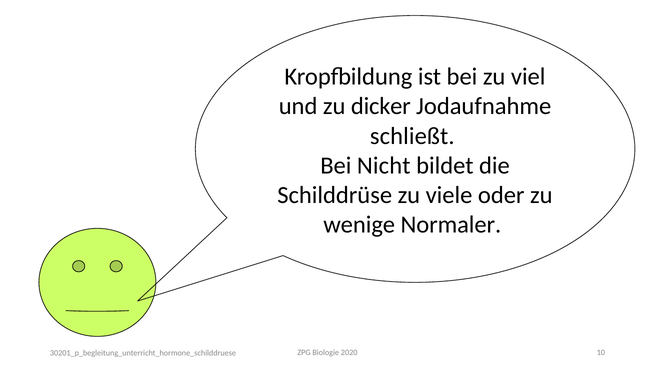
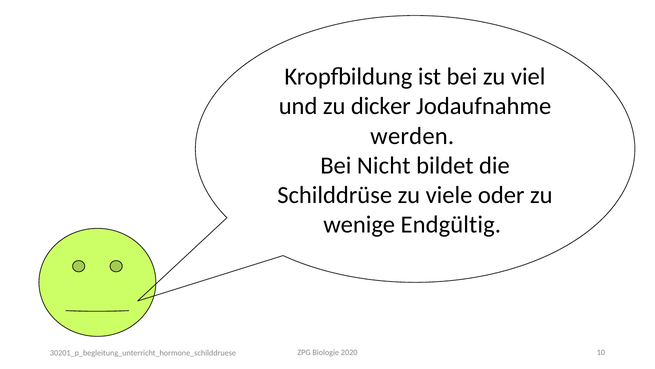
schließt: schließt -> werden (412, 136)
Normaler: Normaler -> Endgültig (451, 224)
